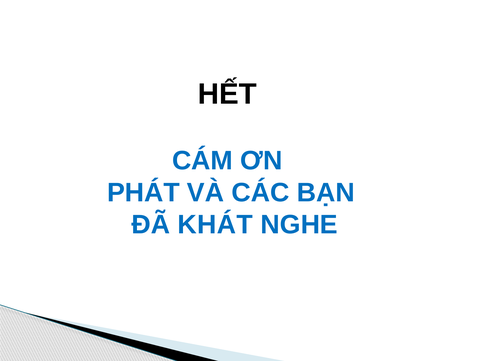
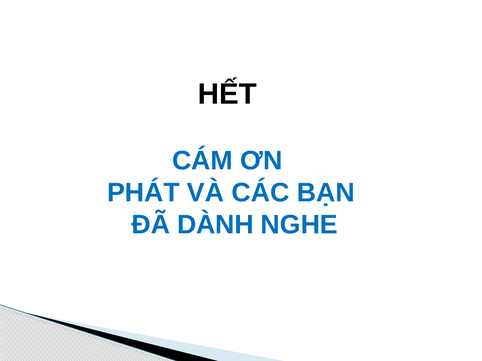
KHÁT: KHÁT -> DÀNH (215, 225)
